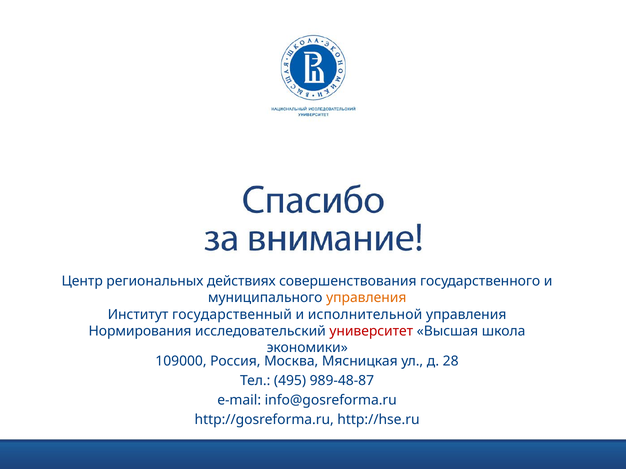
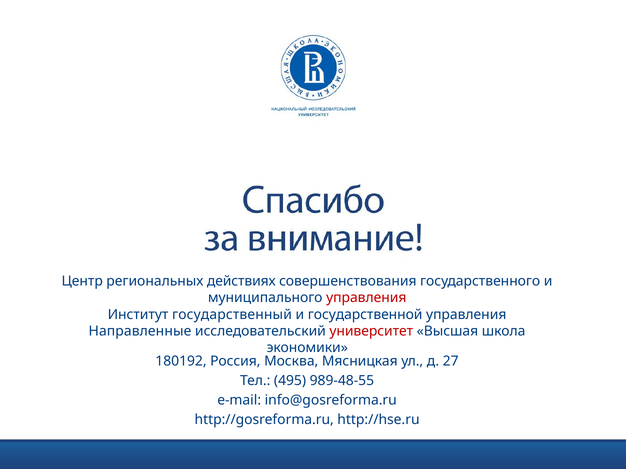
управления colour: orange -> red (366, 298)
исполнительной: исполнительной -> государственной (365, 315)
Нормирования: Нормирования -> Направленные (140, 332)
109000: 109000 -> 180192 (181, 361)
28: 28 -> 27 (451, 361)
989-48-87: 989-48-87 -> 989-48-55 (342, 381)
